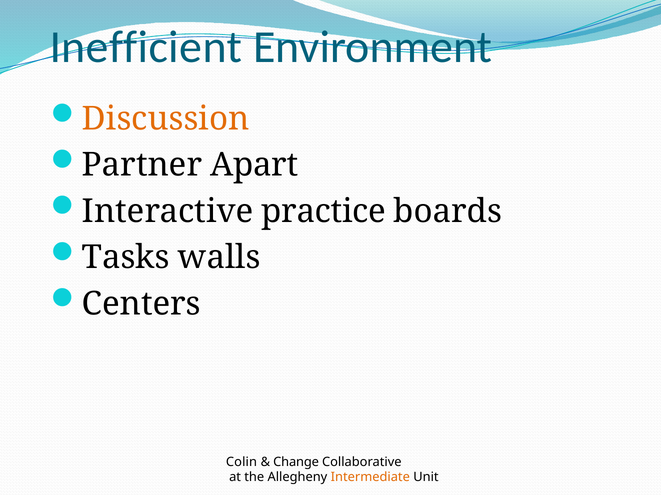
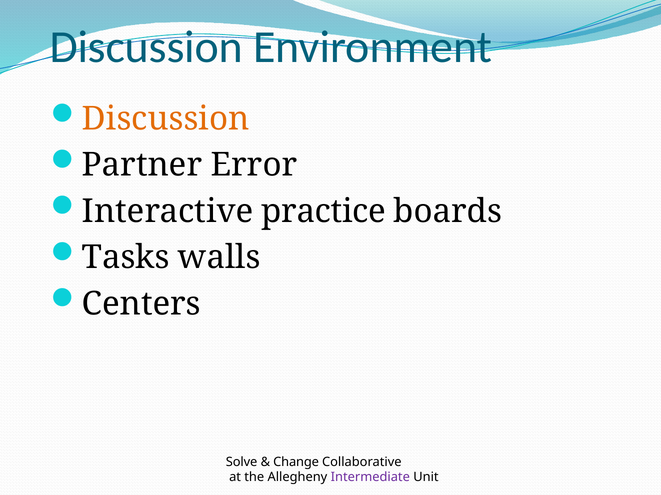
Inefficient: Inefficient -> Discussion (146, 47)
Apart: Apart -> Error (254, 165)
Colin: Colin -> Solve (242, 462)
Intermediate colour: orange -> purple (370, 478)
